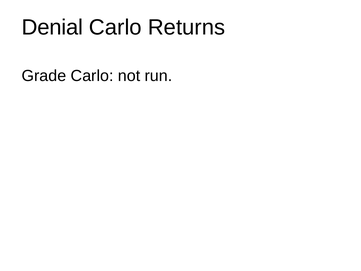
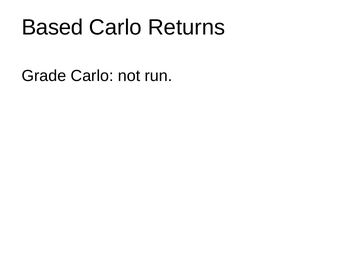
Denial: Denial -> Based (52, 27)
